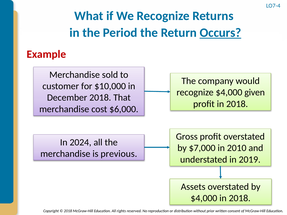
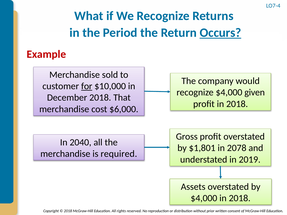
for underline: none -> present (87, 86)
2024: 2024 -> 2040 (80, 142)
$7,000: $7,000 -> $1,801 (202, 148)
2010: 2010 -> 2078 (237, 148)
previous: previous -> required (119, 154)
